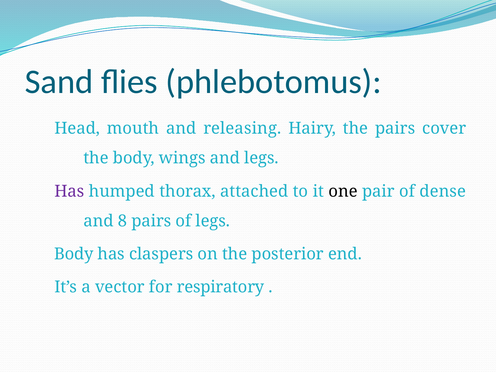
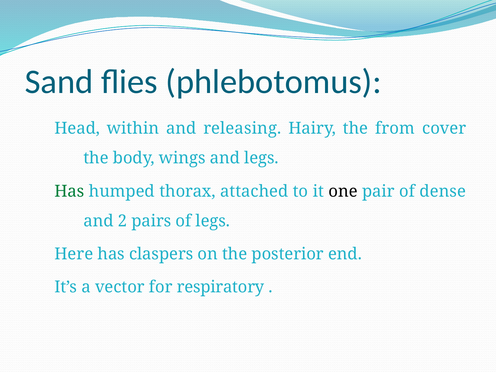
mouth: mouth -> within (133, 128)
the pairs: pairs -> from (395, 128)
Has colour: purple -> green (69, 191)
8: 8 -> 2 (122, 221)
Body: Body -> Here (74, 254)
